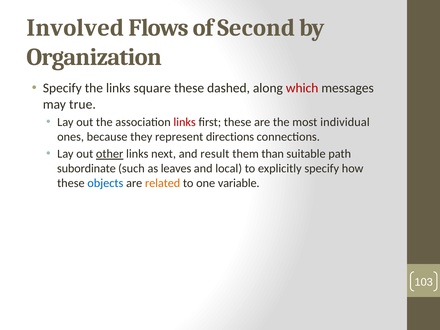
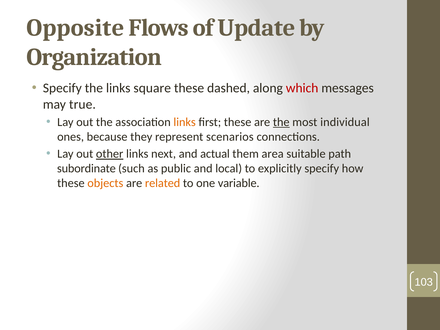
Involved: Involved -> Opposite (75, 28)
Second: Second -> Update (256, 28)
links colour: red -> orange (185, 122)
the underline: none -> present (281, 122)
directions: directions -> scenarios (230, 137)
result: result -> actual (215, 154)
than: than -> area (273, 154)
leaves: leaves -> public (176, 169)
objects colour: blue -> orange (105, 183)
